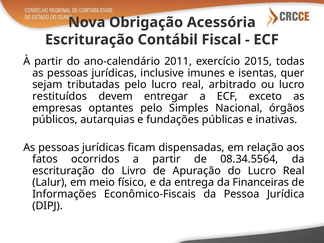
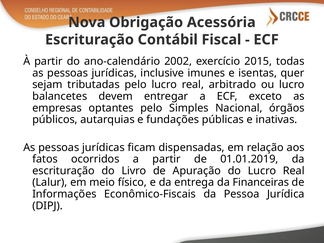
2011: 2011 -> 2002 (178, 61)
restituídos: restituídos -> balancetes (60, 96)
08.34.5564: 08.34.5564 -> 01.01.2019 (249, 159)
